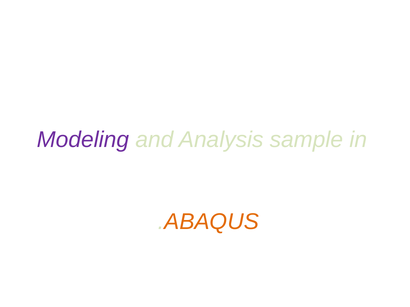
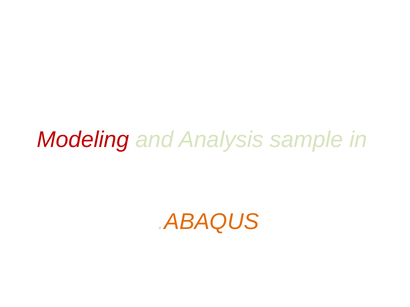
Modeling colour: purple -> red (83, 140)
